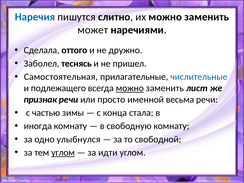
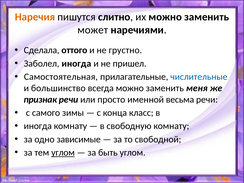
Наречия colour: blue -> orange (35, 17)
дружно: дружно -> грустно (125, 50)
Заболел теснясь: теснясь -> иногда (76, 64)
подлежащего: подлежащего -> большинство (58, 88)
можно underline: present -> none (130, 88)
лист: лист -> меня (197, 88)
частью: частью -> самого (46, 113)
стала: стала -> класс (141, 113)
улыбнулся: улыбнулся -> зависимые (79, 139)
идти: идти -> быть (108, 153)
